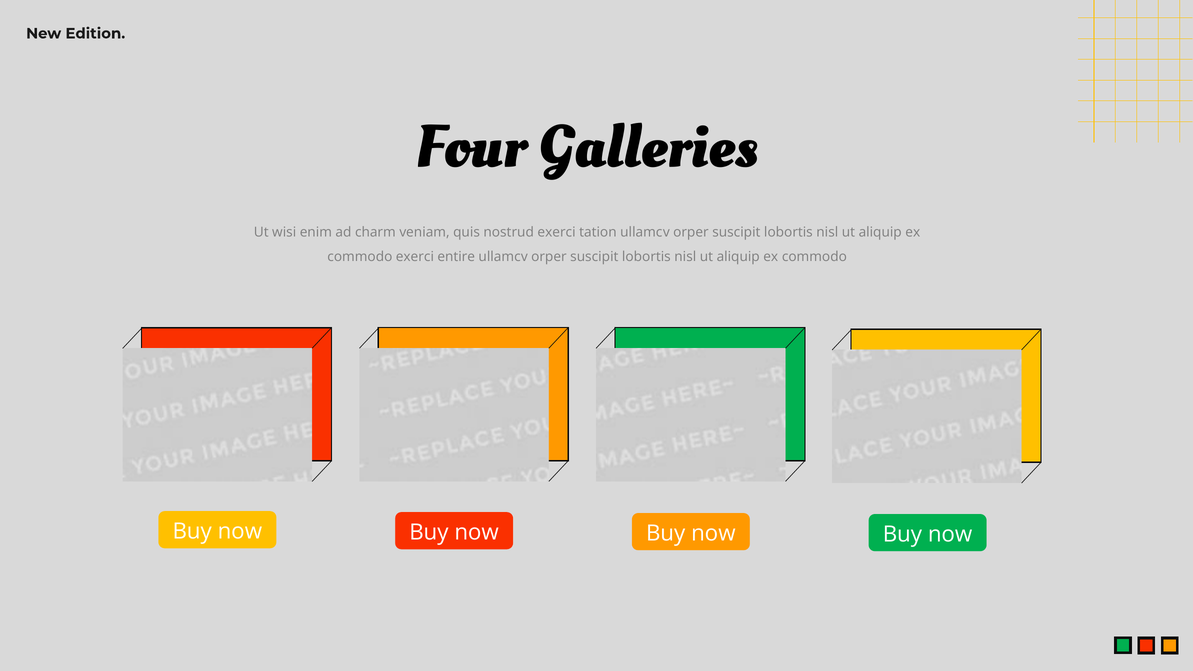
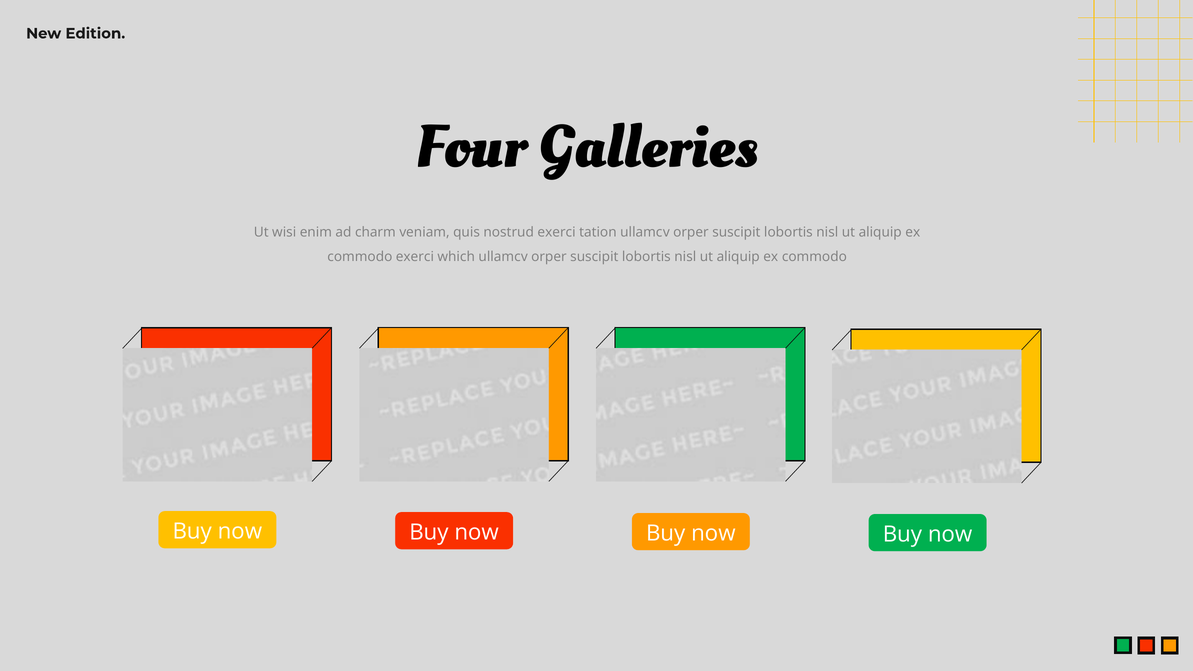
entire: entire -> which (456, 257)
